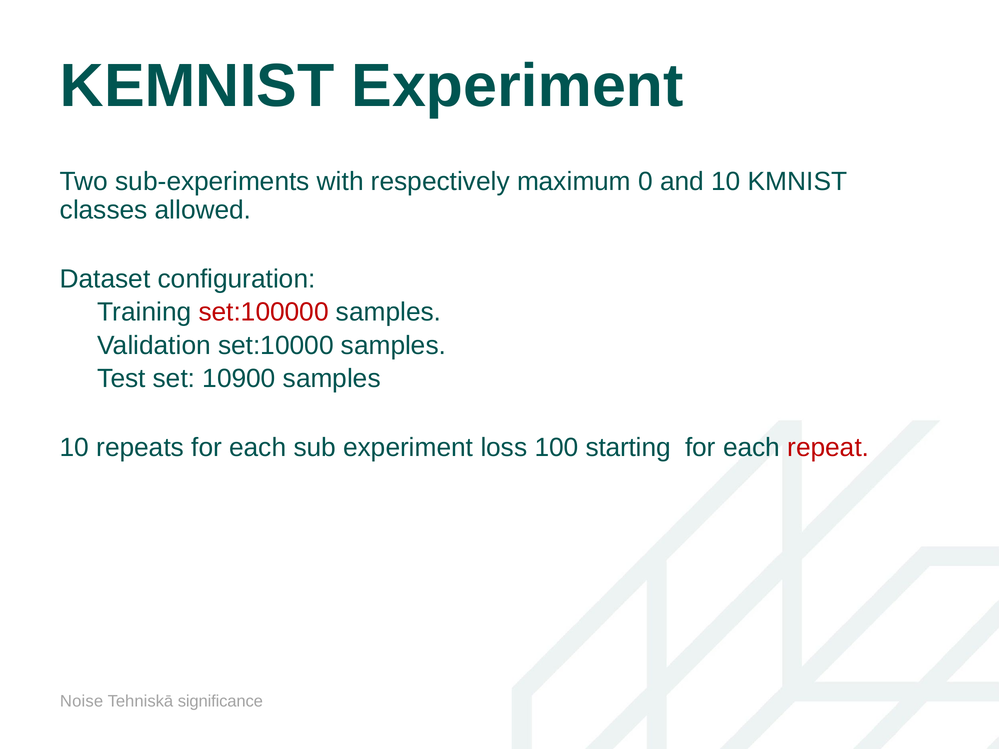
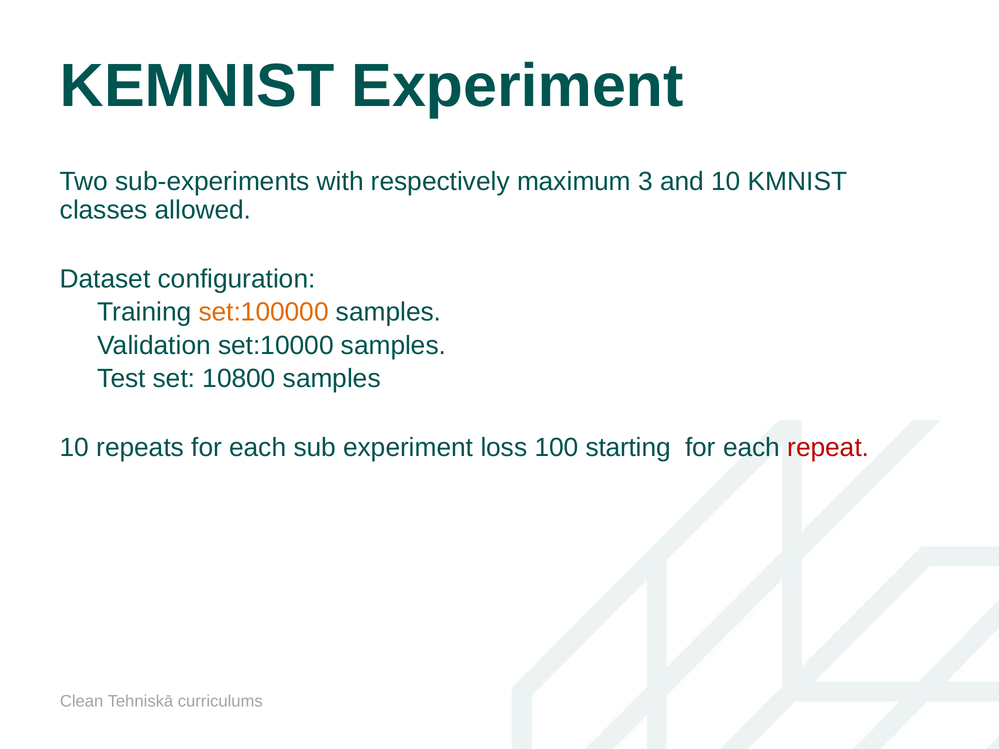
0: 0 -> 3 (646, 182)
set:100000 colour: red -> orange (264, 312)
10900: 10900 -> 10800 (239, 379)
Noise: Noise -> Clean (82, 701)
significance: significance -> curriculums (220, 701)
